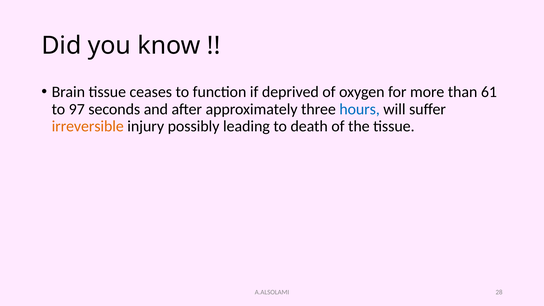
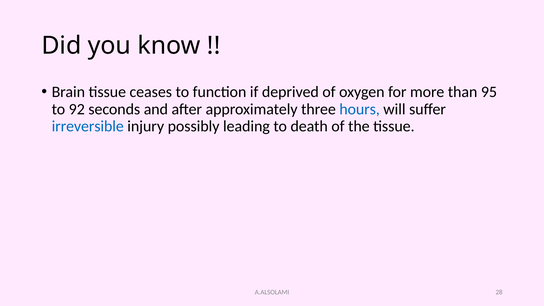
61: 61 -> 95 (489, 92)
97: 97 -> 92 (77, 109)
irreversible colour: orange -> blue (88, 126)
